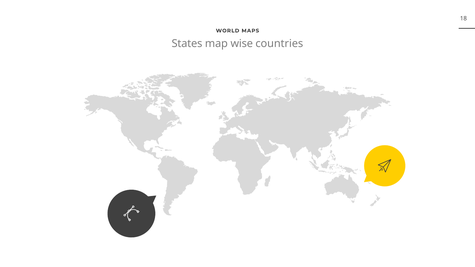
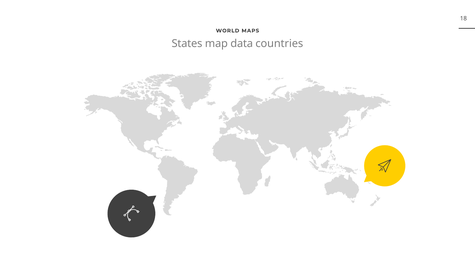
wise: wise -> data (242, 44)
